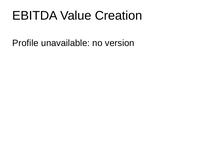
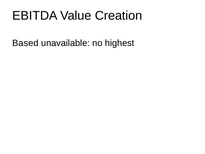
Profile: Profile -> Based (25, 43)
version: version -> highest (120, 43)
